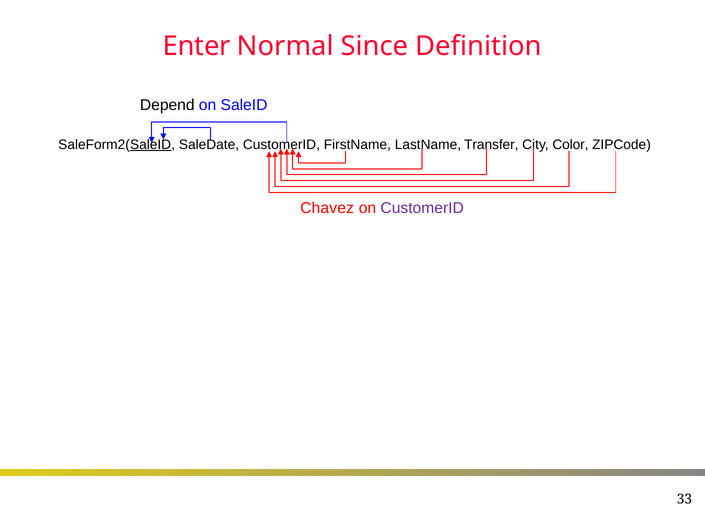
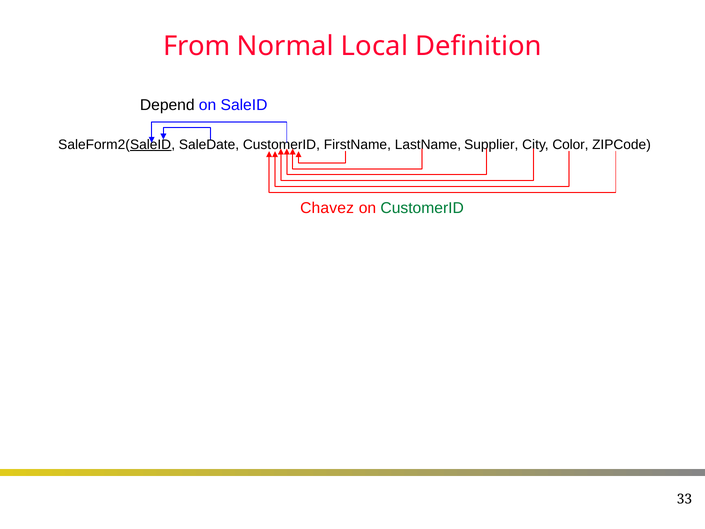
Enter: Enter -> From (197, 46)
Since: Since -> Local (374, 46)
Transfer: Transfer -> Supplier (491, 144)
CustomerID colour: purple -> green (422, 208)
